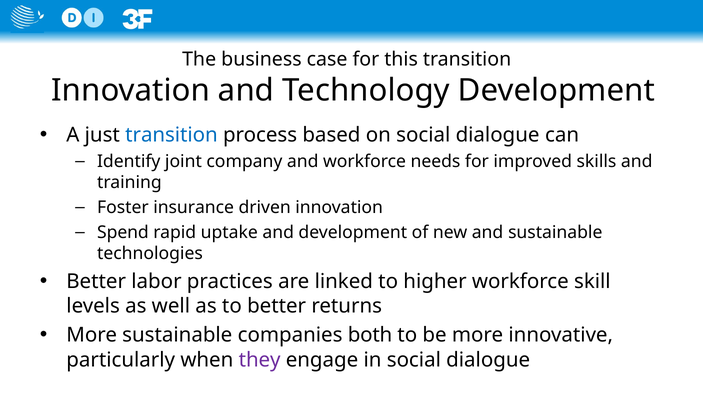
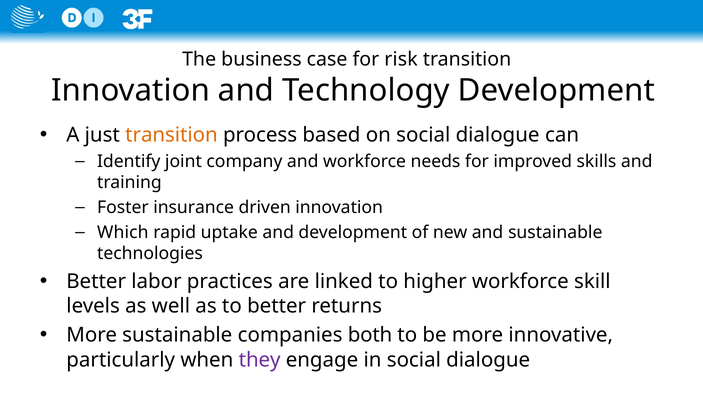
this: this -> risk (401, 59)
transition colour: blue -> orange (171, 135)
Spend: Spend -> Which (123, 233)
